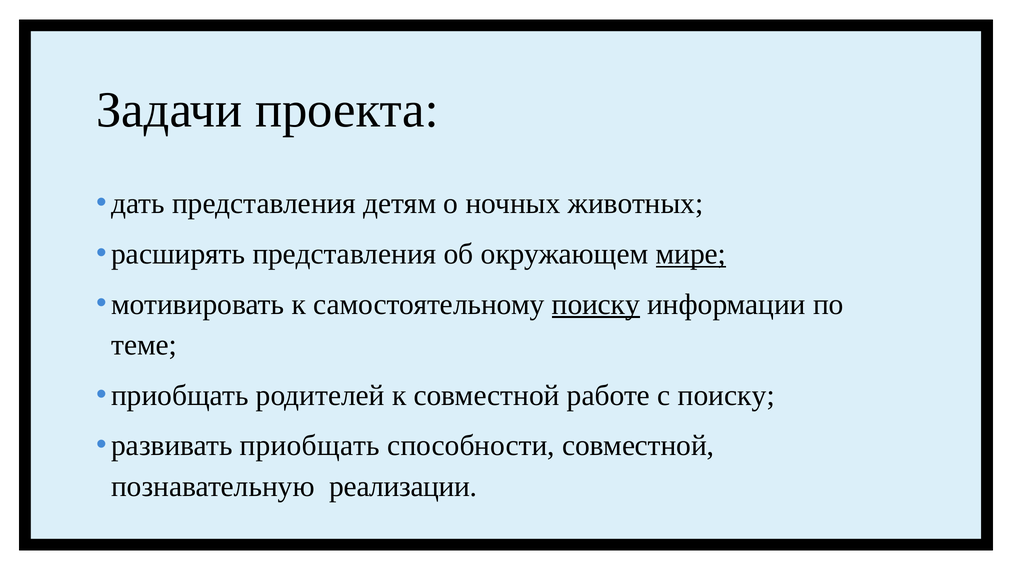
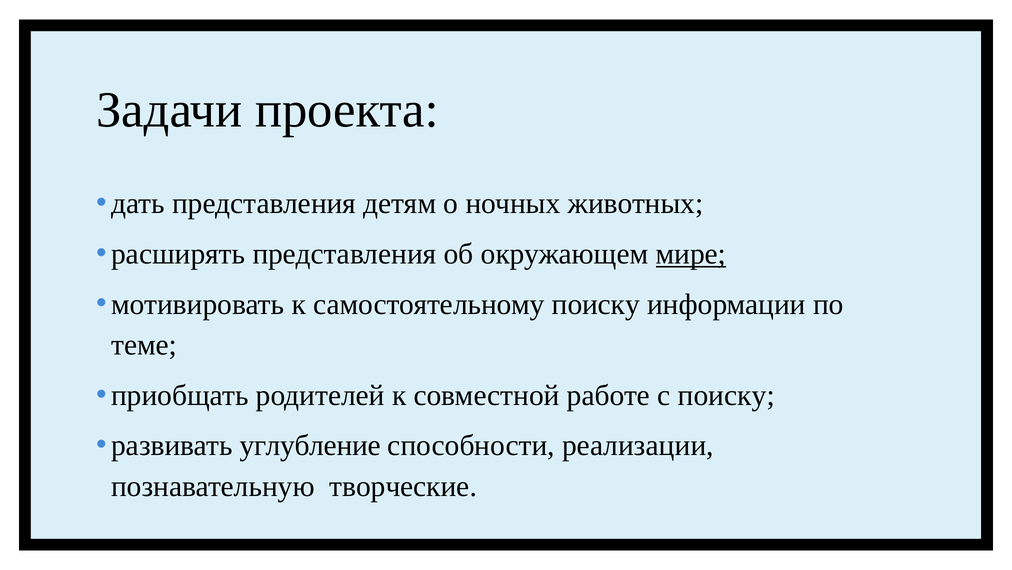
поиску underline: present -> none (596, 304)
развивать приобщать: приобщать -> углубление (310, 445)
способности совместной: совместной -> реализации (638, 445)
реализации: реализации -> творческие (403, 486)
